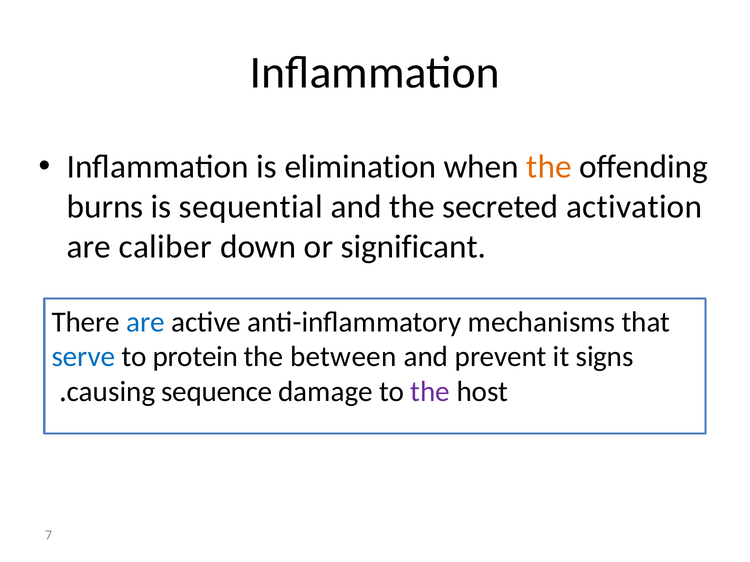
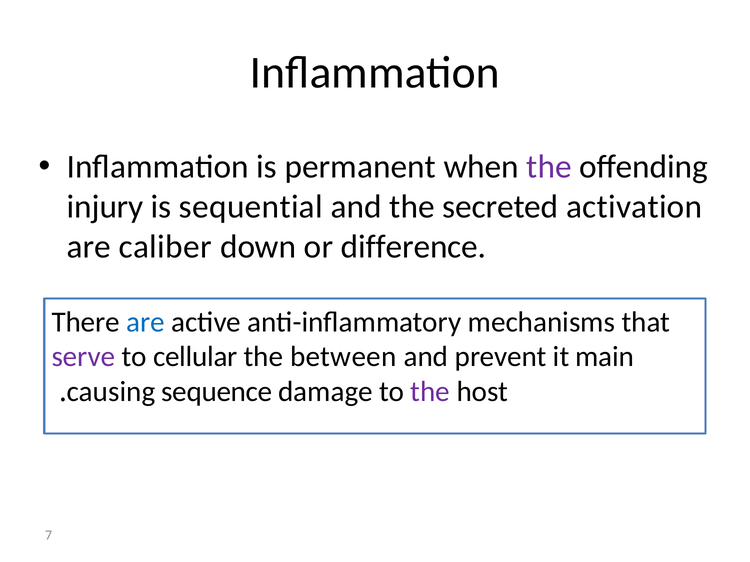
elimination: elimination -> permanent (360, 167)
the colour: orange -> purple (549, 167)
burns: burns -> injury (105, 207)
significant: significant -> difference (413, 247)
serve colour: blue -> purple (83, 357)
protein: protein -> cellular (195, 357)
signs: signs -> main (605, 357)
